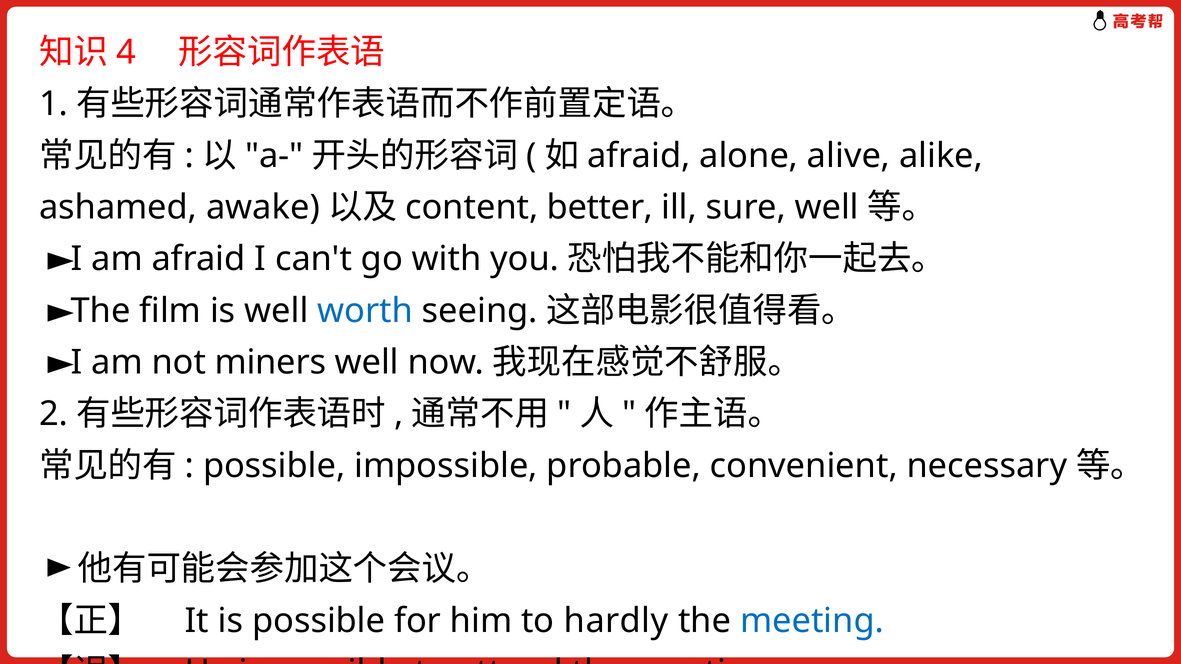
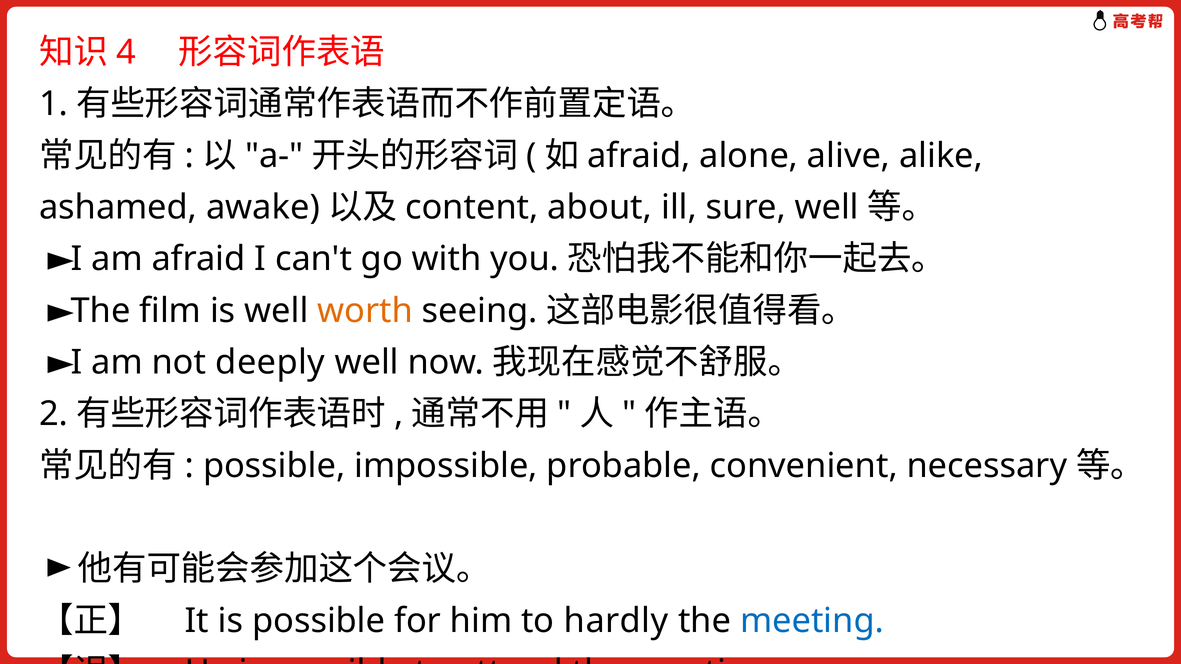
better: better -> about (600, 207)
worth colour: blue -> orange (365, 311)
miners: miners -> deeply (270, 363)
